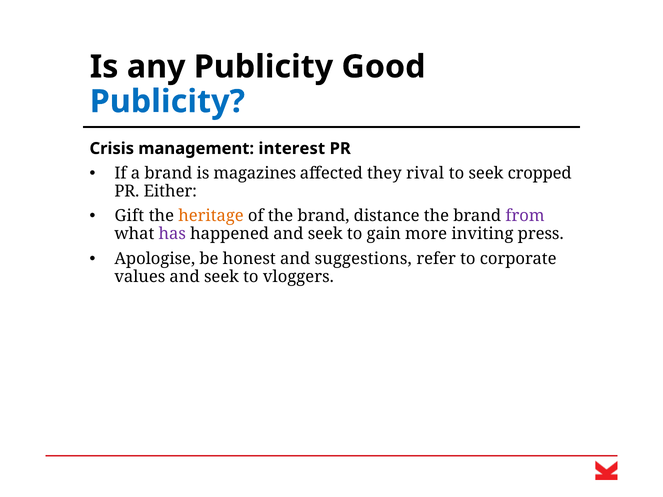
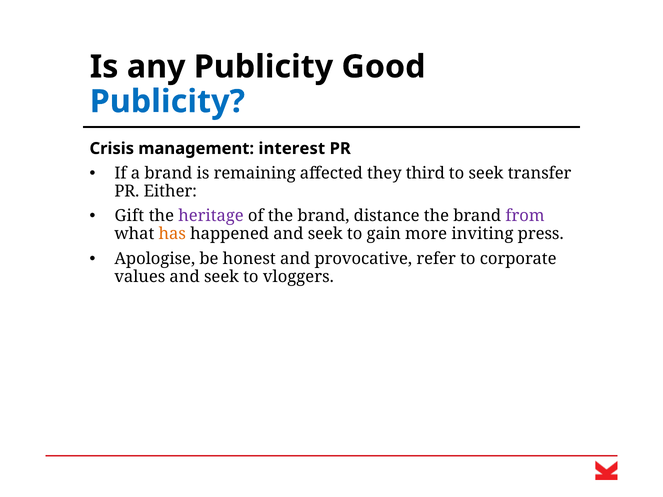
magazines: magazines -> remaining (255, 173)
rival: rival -> third (425, 173)
cropped: cropped -> transfer (540, 173)
heritage colour: orange -> purple (211, 216)
has colour: purple -> orange (172, 234)
suggestions: suggestions -> provocative (363, 259)
